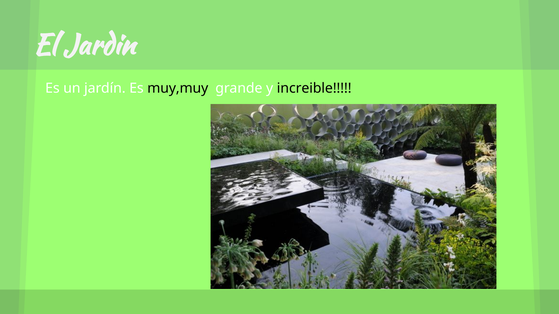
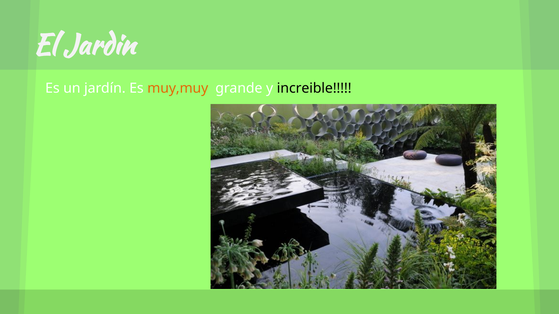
muy,muy colour: black -> orange (178, 88)
